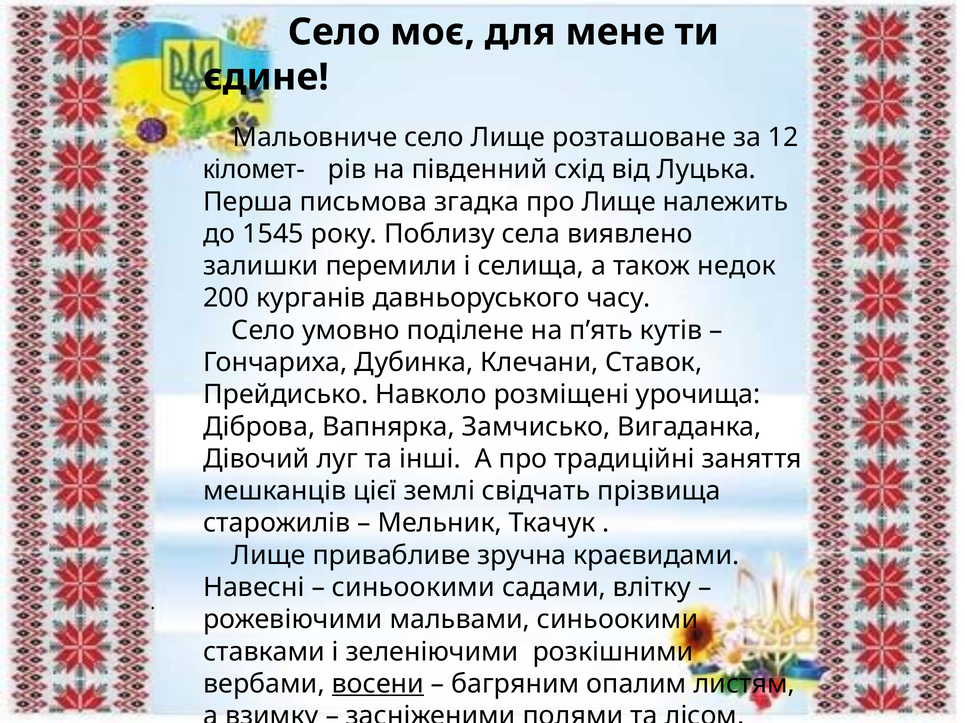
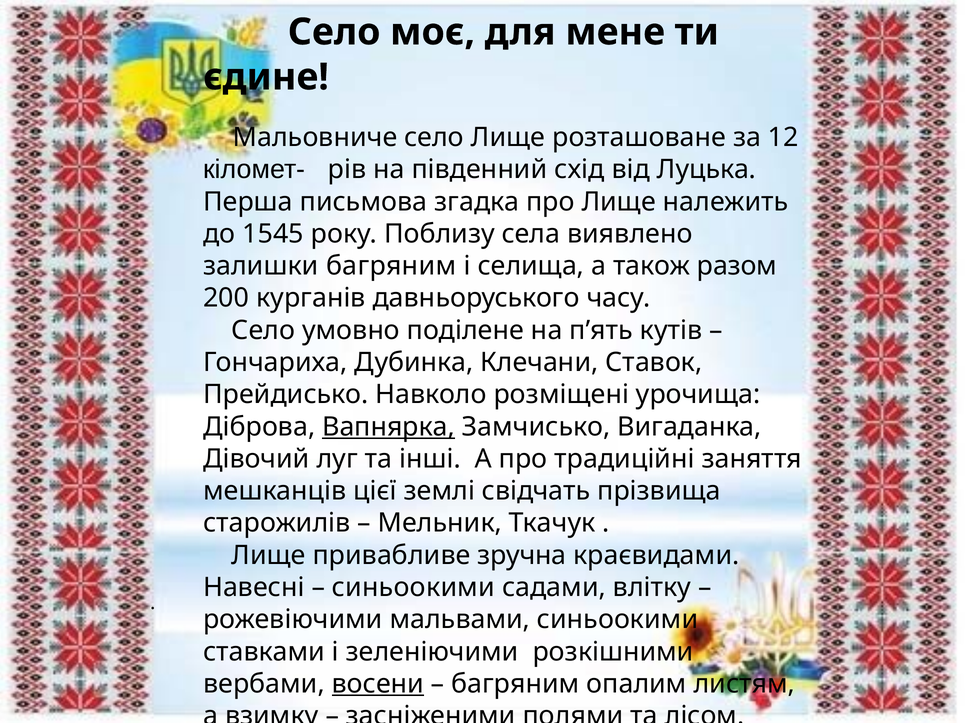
залишки перемили: перемили -> багряним (391, 266)
недок: недок -> разом (737, 266)
Вапнярка underline: none -> present (389, 427)
